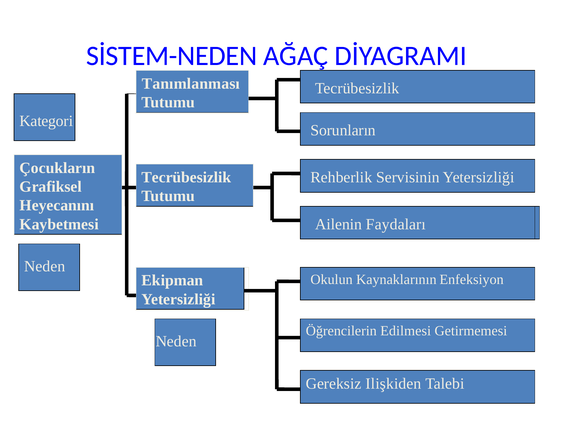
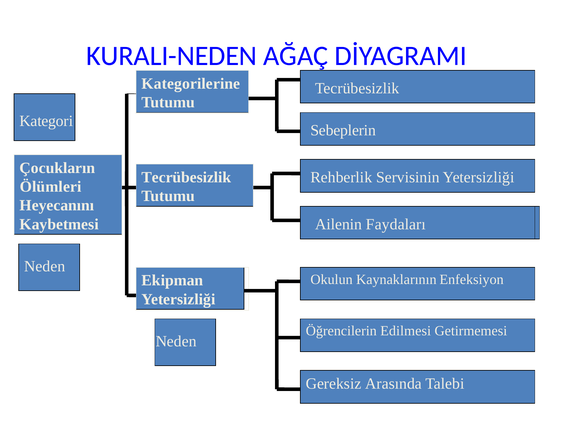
SİSTEM-NEDEN: SİSTEM-NEDEN -> KURALI-NEDEN (172, 56)
Tanımlanması: Tanımlanması -> Kategorilerine (191, 84)
Sorunların: Sorunların -> Sebeplerin (343, 131)
Grafiksel: Grafiksel -> Ölümleri (51, 187)
Ilişkiden: Ilişkiden -> Arasında (394, 384)
